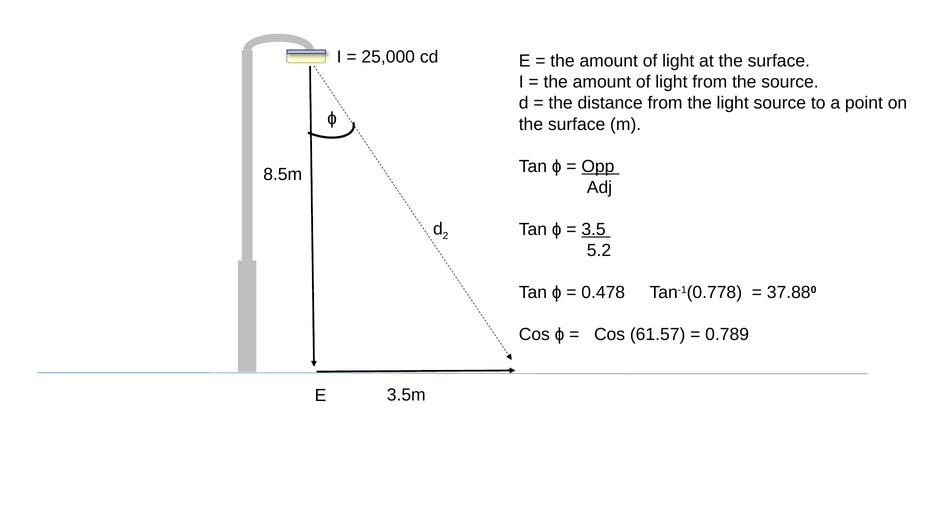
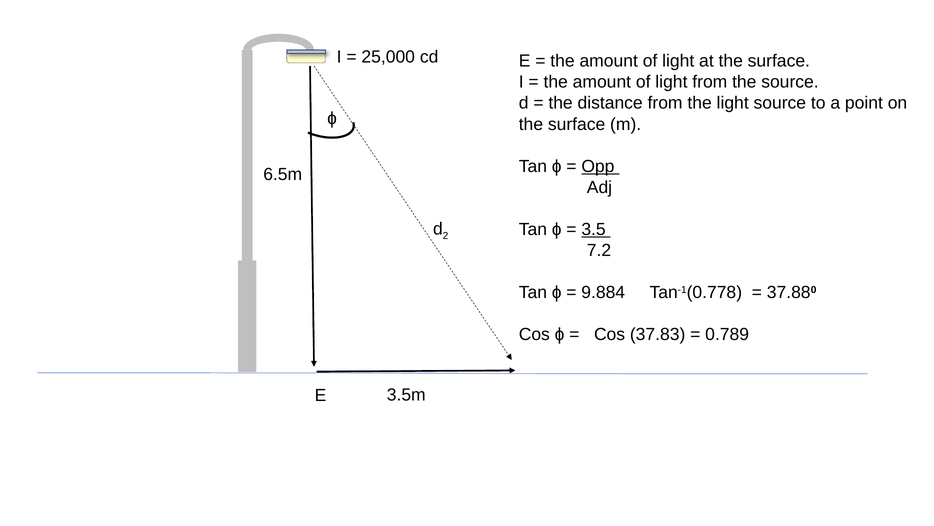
8.5m: 8.5m -> 6.5m (283, 174)
5.2: 5.2 -> 7.2 (599, 250)
0.478: 0.478 -> 9.884 (603, 292)
61.57: 61.57 -> 37.83 (658, 334)
